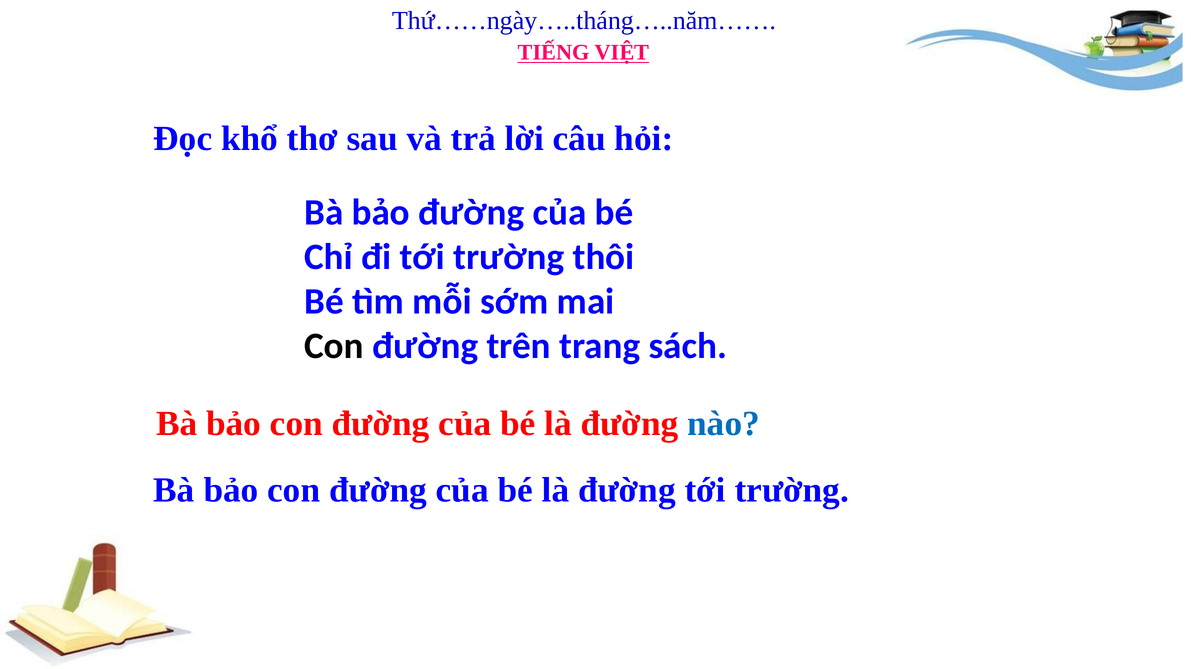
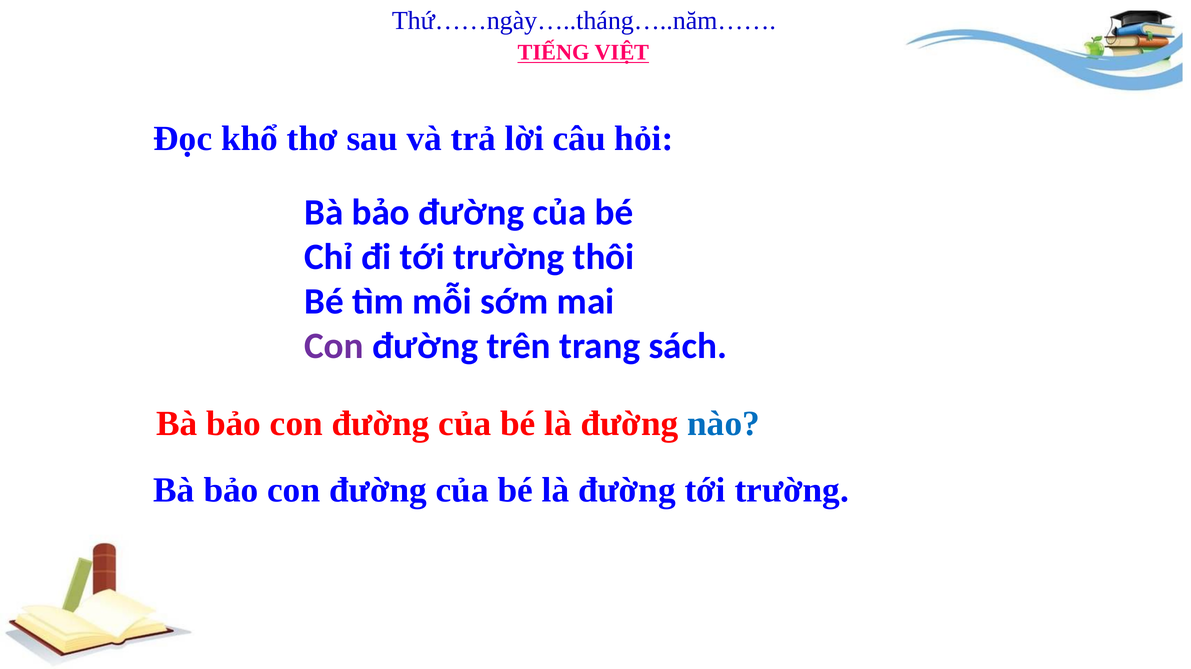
Con colour: black -> purple (334, 346)
